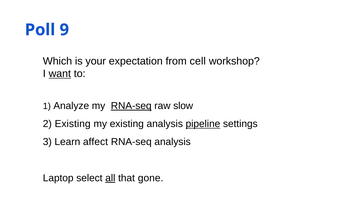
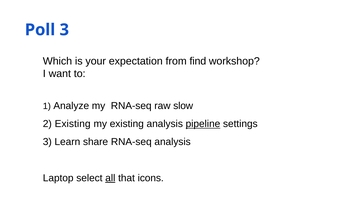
Poll 9: 9 -> 3 (64, 30)
cell: cell -> find (198, 61)
want underline: present -> none (60, 74)
RNA-seq underline: present -> none (131, 106)
affect: affect -> share (96, 142)
gone: gone -> icons (151, 178)
